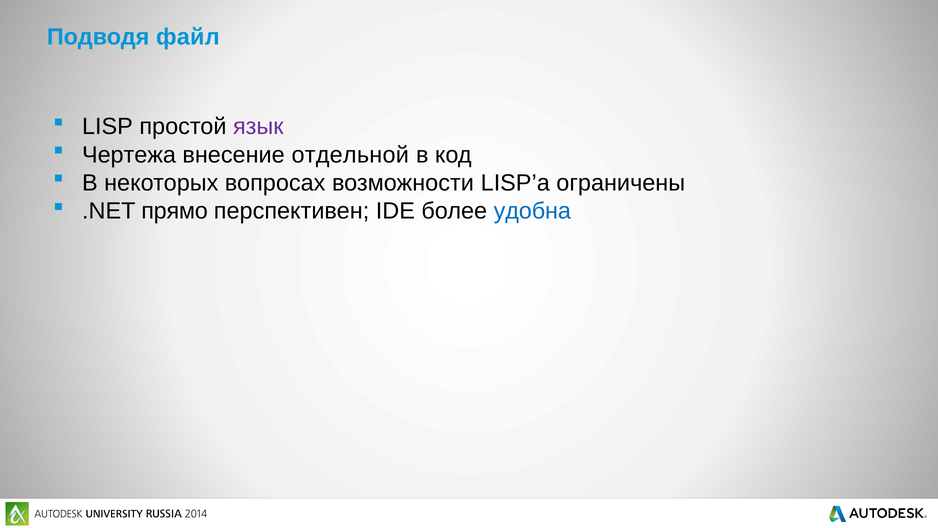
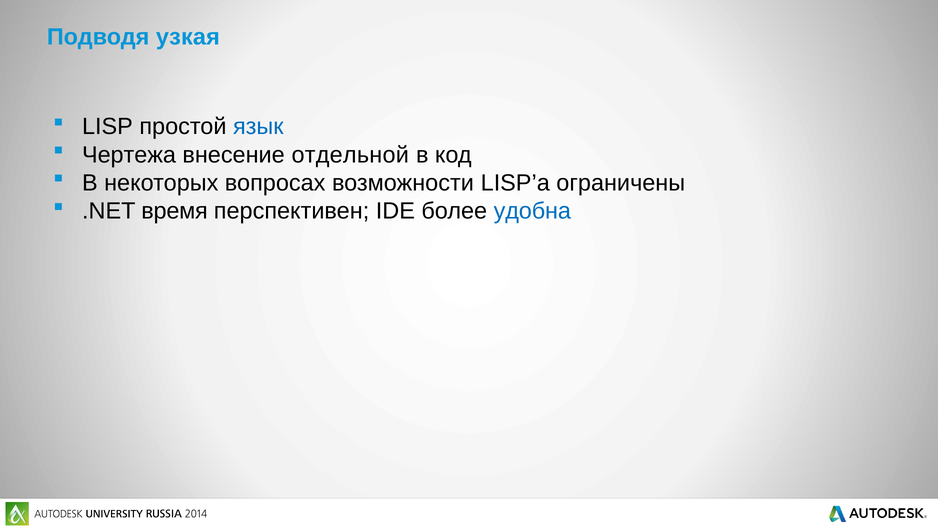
файл: файл -> узкая (188, 37)
язык colour: purple -> blue (258, 127)
прямо: прямо -> время (175, 211)
